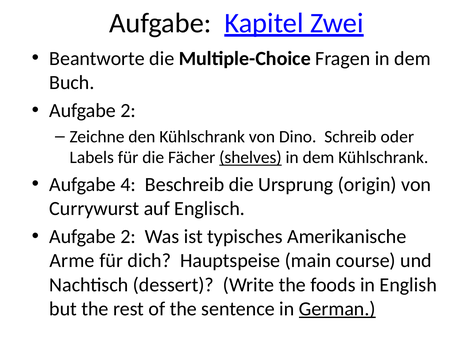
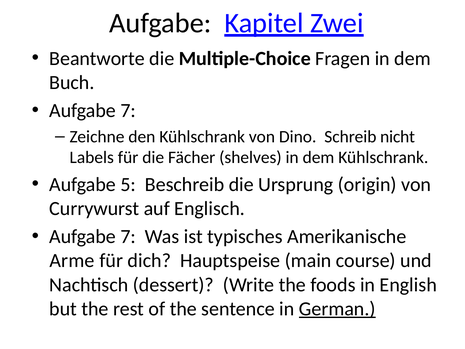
2: 2 -> 7 (128, 111)
oder: oder -> nicht (398, 137)
shelves underline: present -> none (250, 157)
4: 4 -> 5 (128, 184)
2: 2 -> 7 (128, 236)
